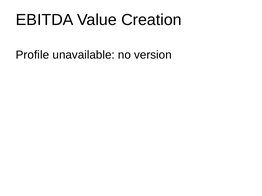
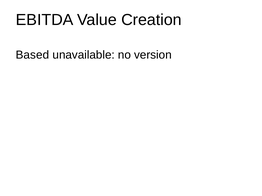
Profile: Profile -> Based (32, 55)
